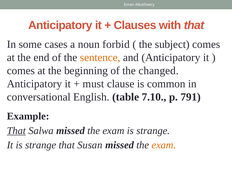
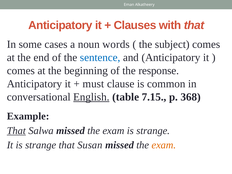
forbid: forbid -> words (116, 44)
sentence colour: orange -> blue (100, 57)
changed: changed -> response (159, 71)
English underline: none -> present (91, 97)
7.10: 7.10 -> 7.15 (154, 97)
791: 791 -> 368 (191, 97)
